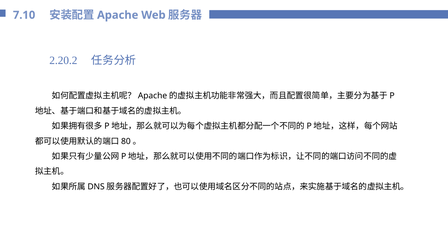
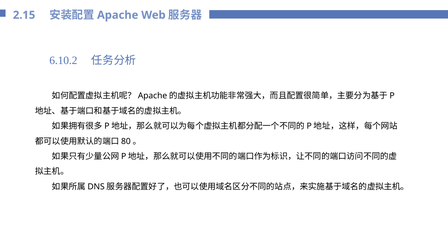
7.10: 7.10 -> 2.15 (24, 15)
2.20.2: 2.20.2 -> 6.10.2 (63, 60)
